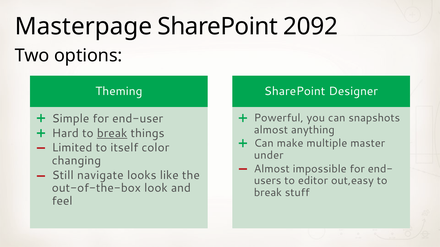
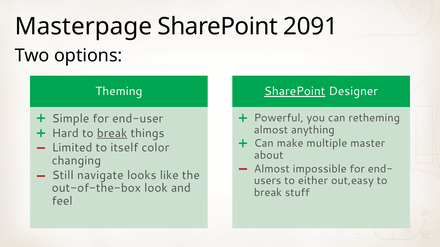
2092: 2092 -> 2091 (311, 27)
SharePoint underline: none -> present (295, 92)
snapshots: snapshots -> retheming (374, 118)
under: under -> about (269, 156)
editor: editor -> either (313, 181)
